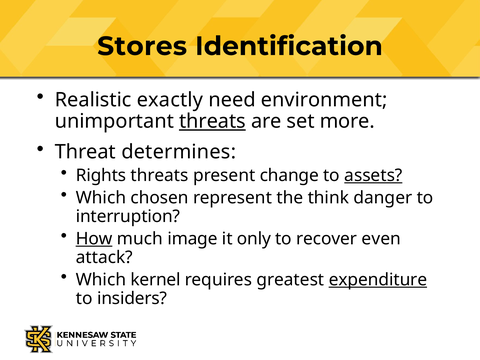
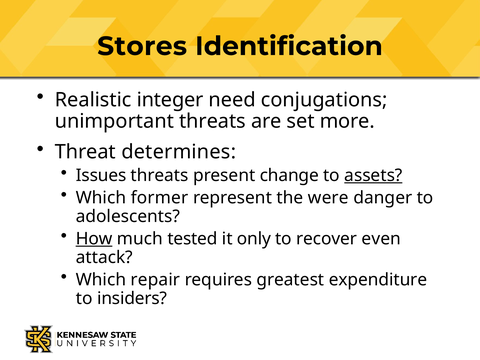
exactly: exactly -> integer (170, 100)
environment: environment -> conjugations (324, 100)
threats underline: present -> none (212, 121)
Rights: Rights -> Issues (101, 175)
chosen: chosen -> former (159, 198)
think: think -> were (328, 198)
interruption: interruption -> adolescents (128, 216)
image: image -> tested (192, 239)
kernel: kernel -> repair (155, 280)
expenditure underline: present -> none (378, 280)
